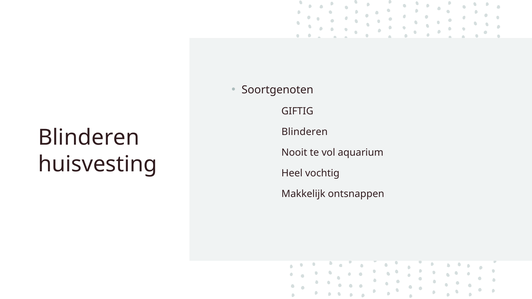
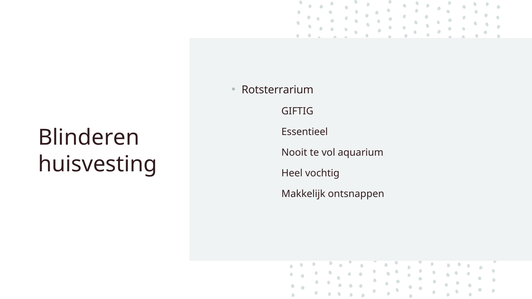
Soortgenoten: Soortgenoten -> Rotsterrarium (278, 90)
Blinderen: Blinderen -> Essentieel (305, 132)
